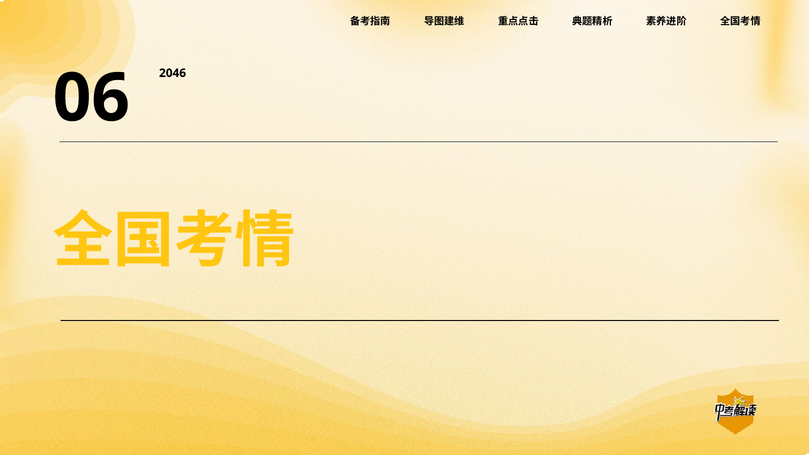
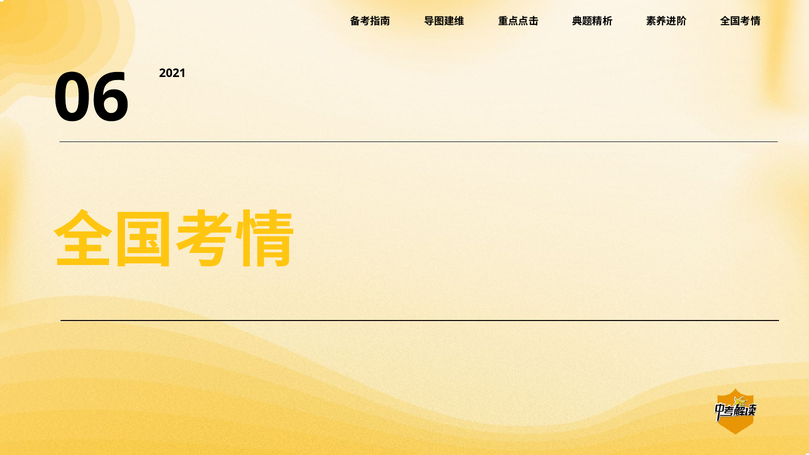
2046: 2046 -> 2021 (173, 73)
